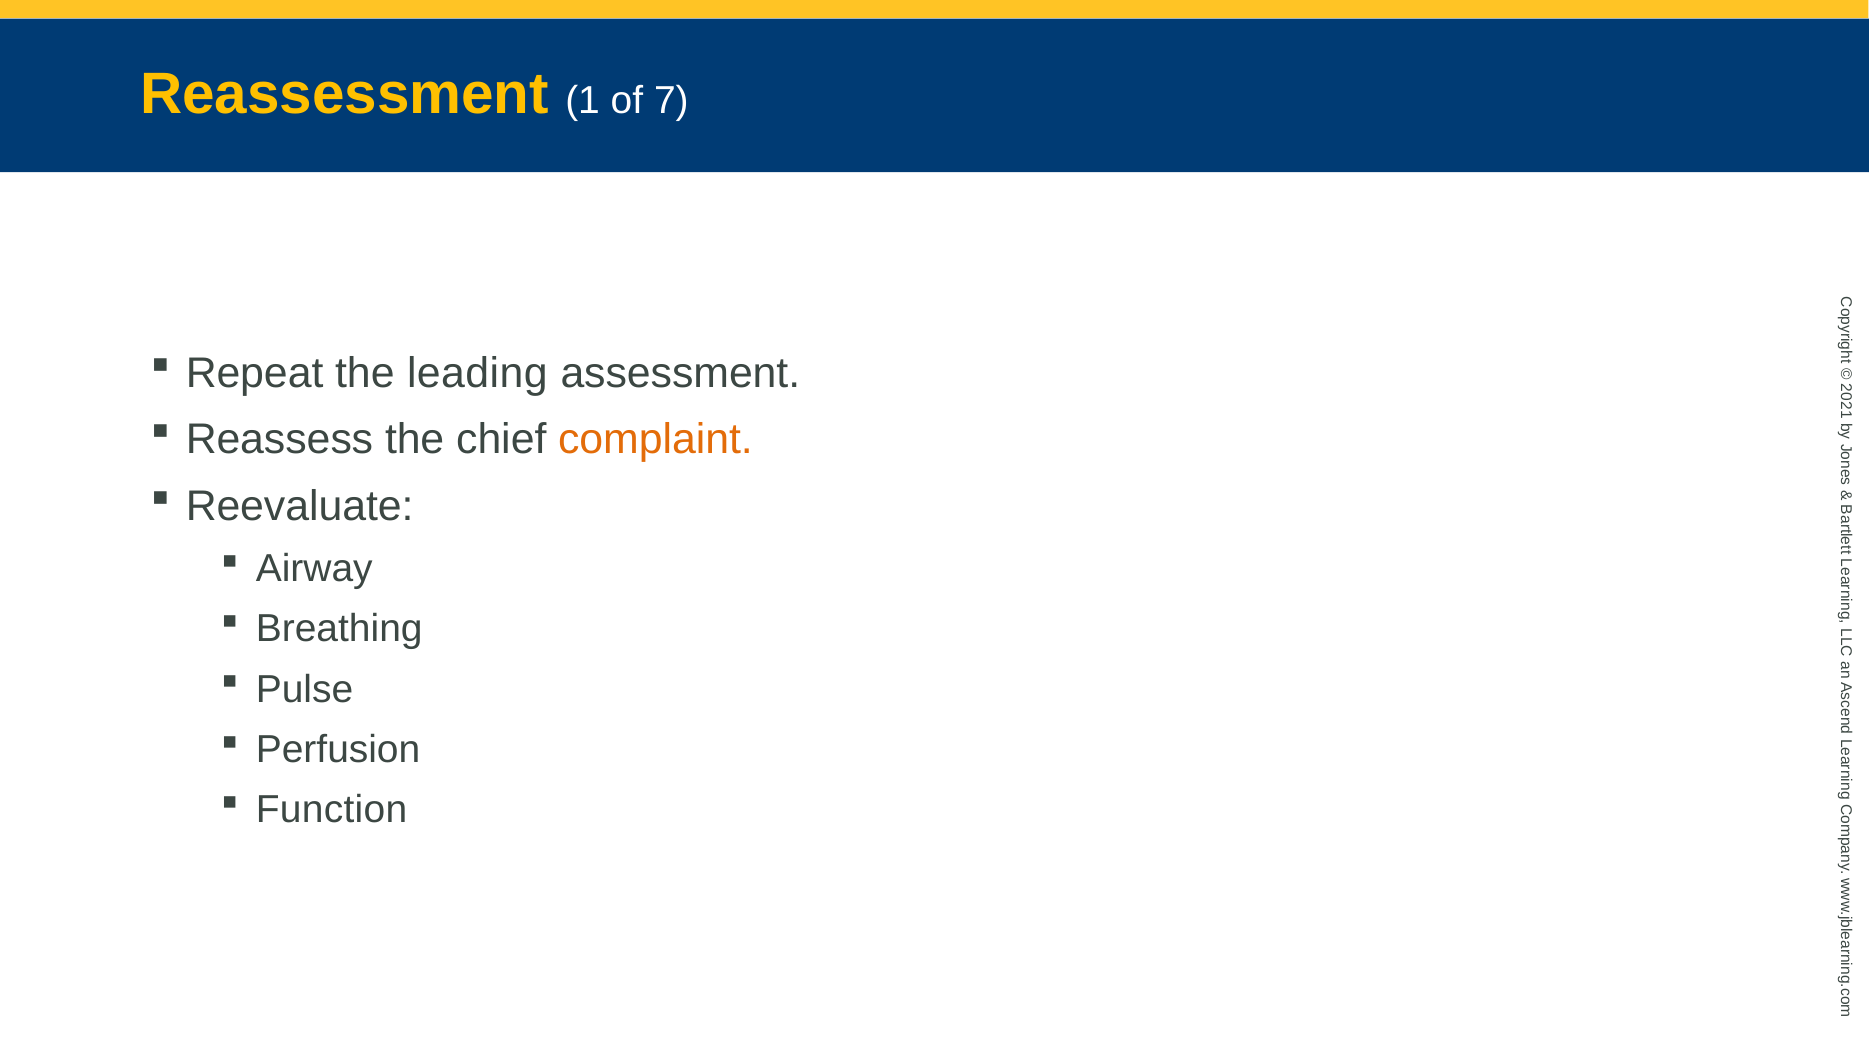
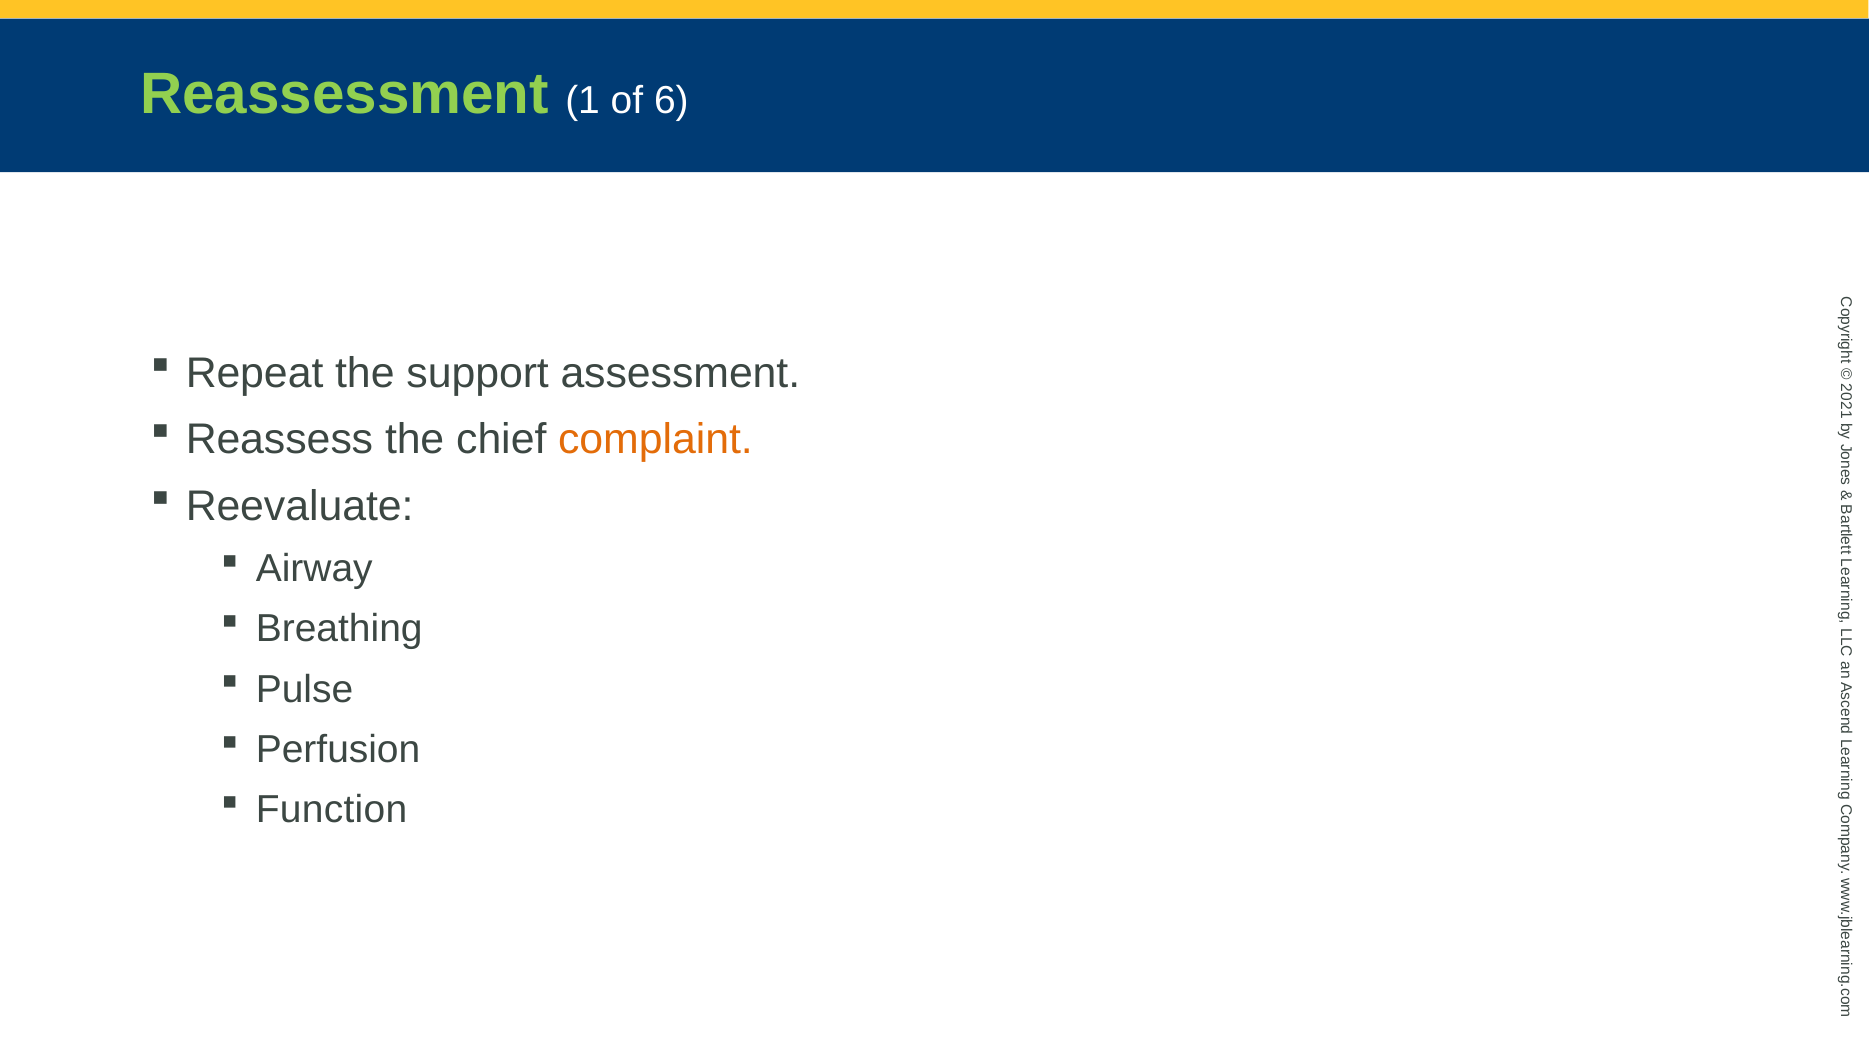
Reassessment colour: yellow -> light green (345, 94)
7: 7 -> 6 (671, 100)
leading: leading -> support (478, 373)
